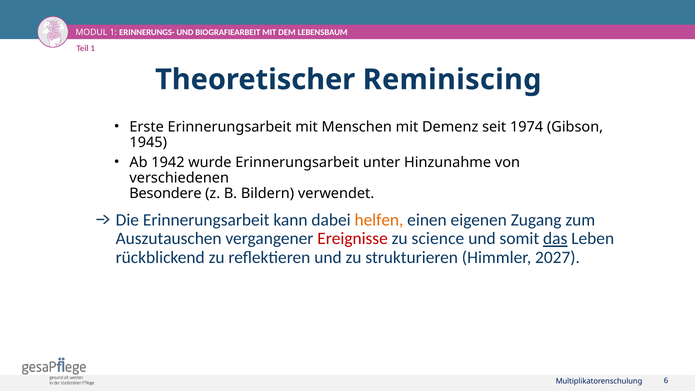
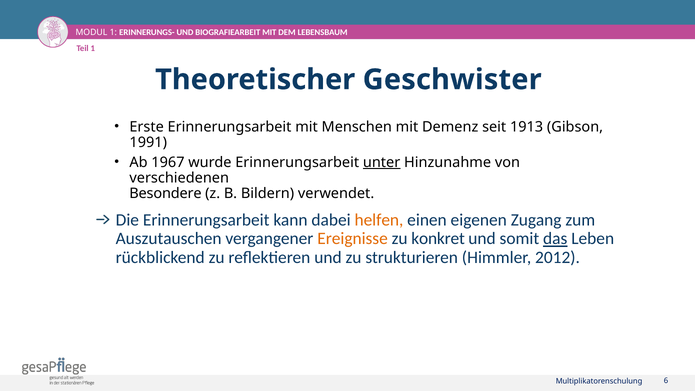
Reminiscing: Reminiscing -> Geschwister (452, 80)
1974: 1974 -> 1913 (527, 127)
1945: 1945 -> 1991 (148, 142)
1942: 1942 -> 1967 (168, 162)
unter underline: none -> present (382, 162)
Ereignisse colour: red -> orange (353, 239)
science: science -> konkret (438, 239)
2027: 2027 -> 2012 (558, 257)
